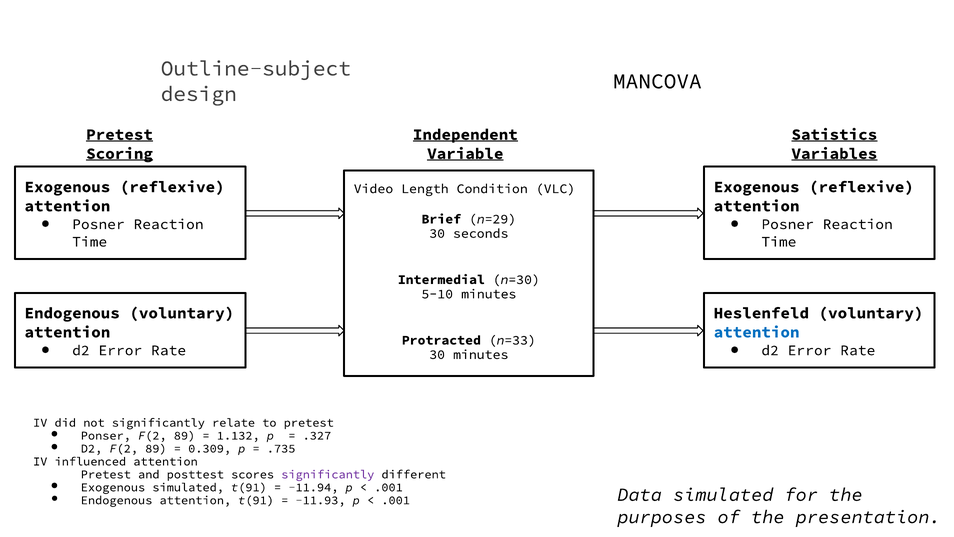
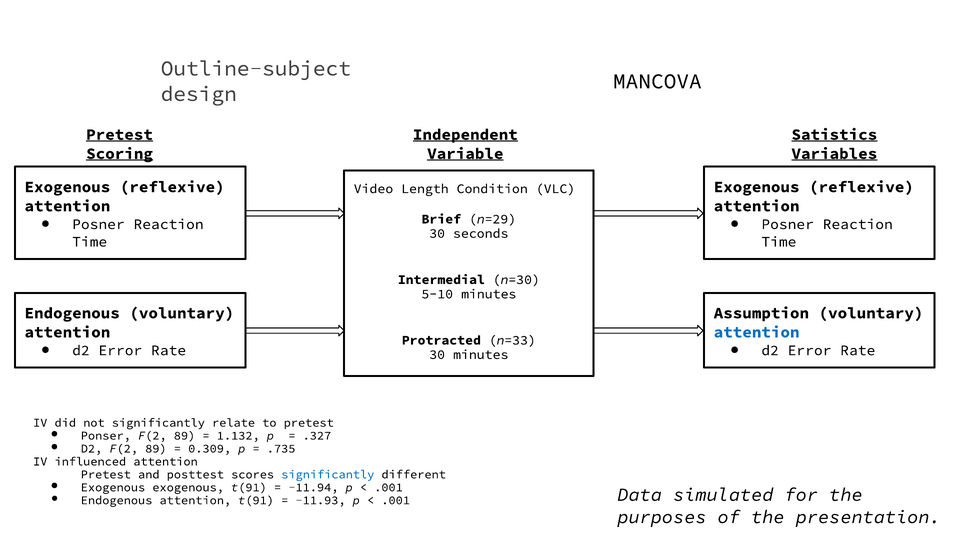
Heslenfeld: Heslenfeld -> Assumption (761, 313)
significantly colour: purple -> blue (328, 474)
Exogenous simulated: simulated -> exogenous (188, 487)
